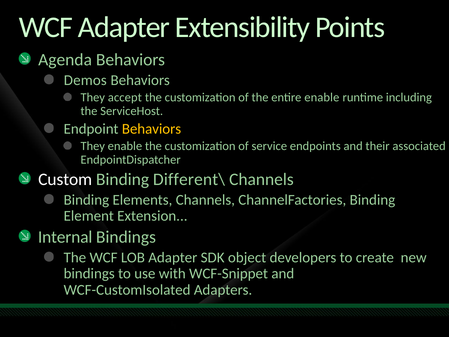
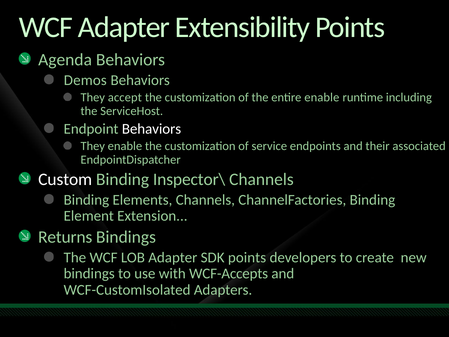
Behaviors colour: yellow -> white (152, 129)
Different\: Different\ -> Inspector\ (189, 179)
Internal: Internal -> Returns (65, 237)
SDK object: object -> points (247, 257)
WCF-Snippet: WCF-Snippet -> WCF-Accepts (229, 273)
